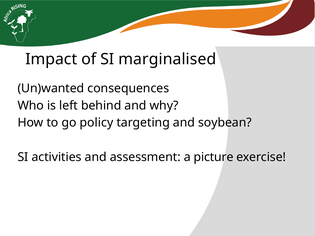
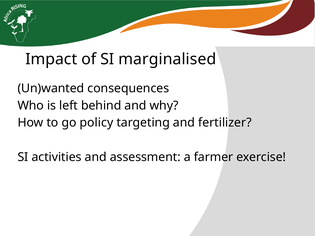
soybean: soybean -> fertilizer (225, 123)
picture: picture -> farmer (214, 157)
